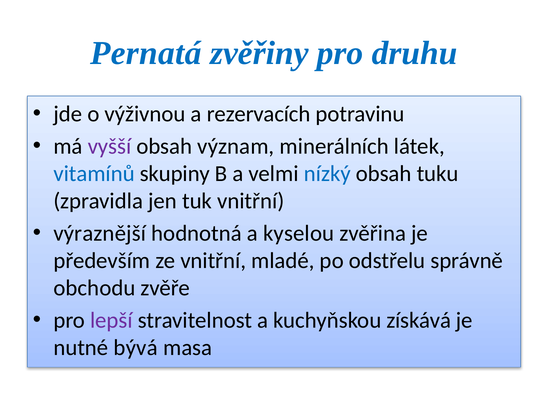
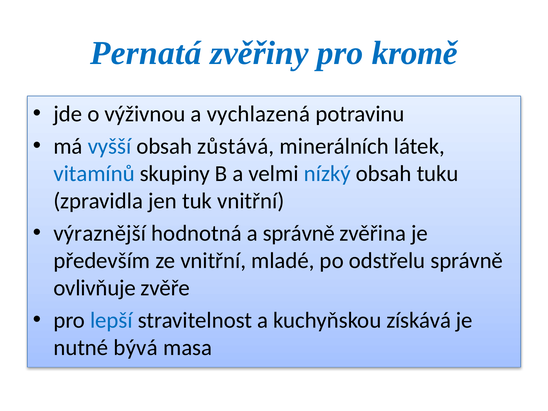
druhu: druhu -> kromě (415, 53)
rezervacích: rezervacích -> vychlazená (258, 114)
vyšší colour: purple -> blue (109, 146)
význam: význam -> zůstává (236, 146)
a kyselou: kyselou -> správně (299, 233)
obchodu: obchodu -> ovlivňuje (95, 288)
lepší colour: purple -> blue (111, 320)
